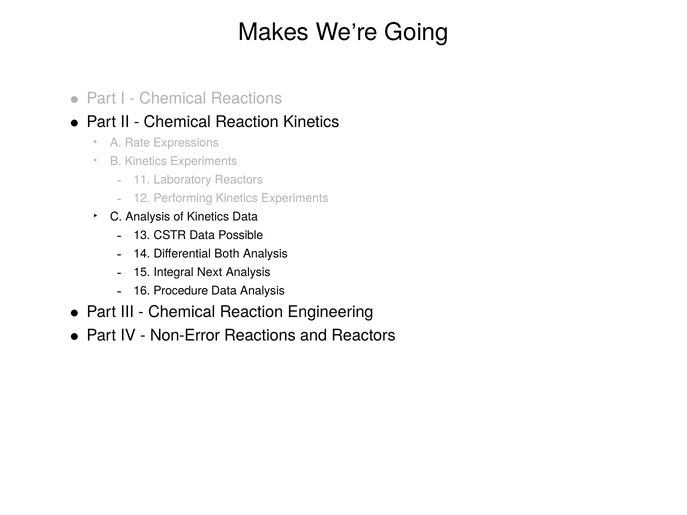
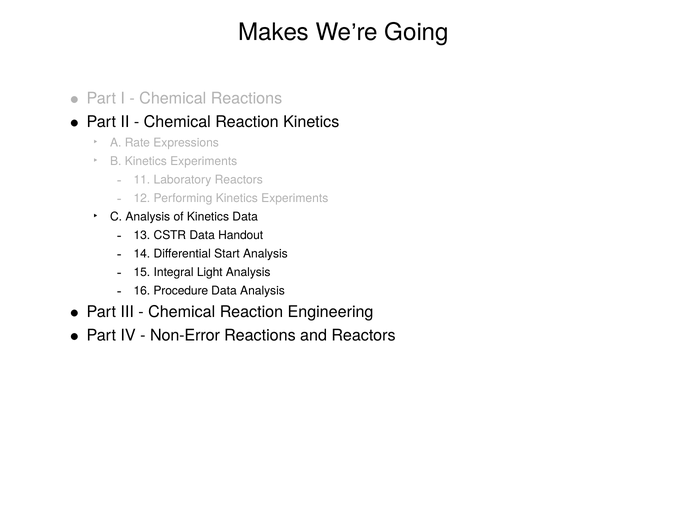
Possible: Possible -> Handout (241, 235)
Both: Both -> Start (227, 254)
Next: Next -> Light (210, 272)
